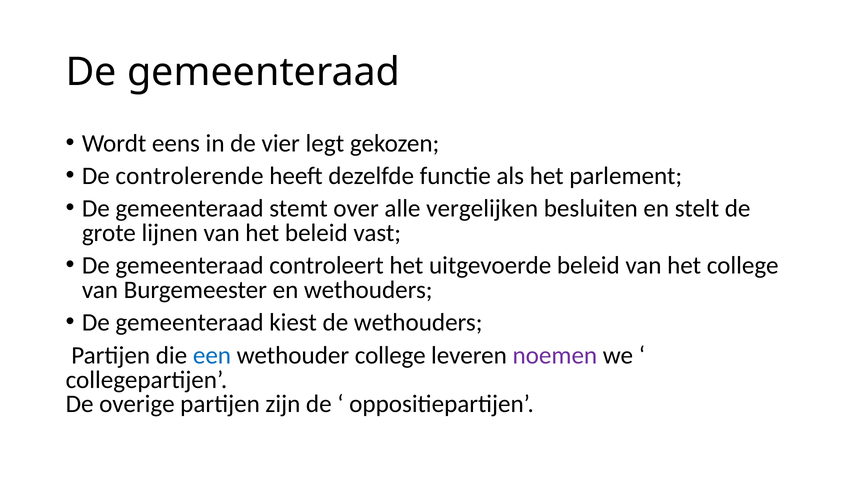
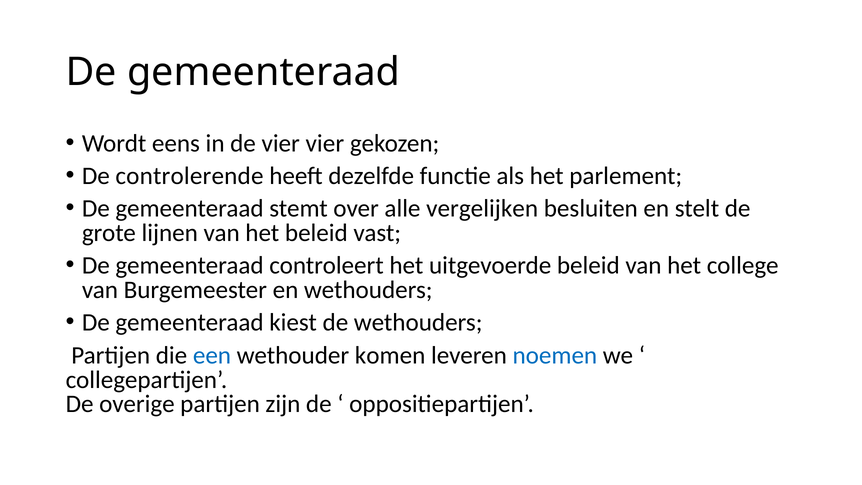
vier legt: legt -> vier (325, 144)
wethouder college: college -> komen (390, 355)
noemen colour: purple -> blue (555, 355)
